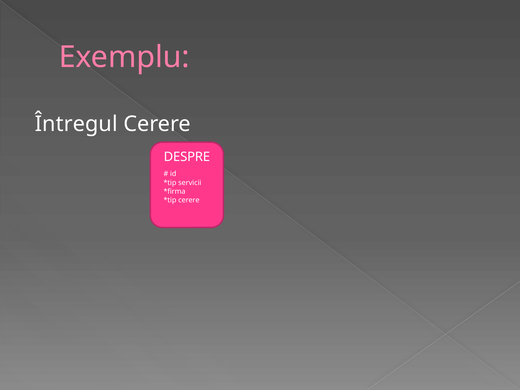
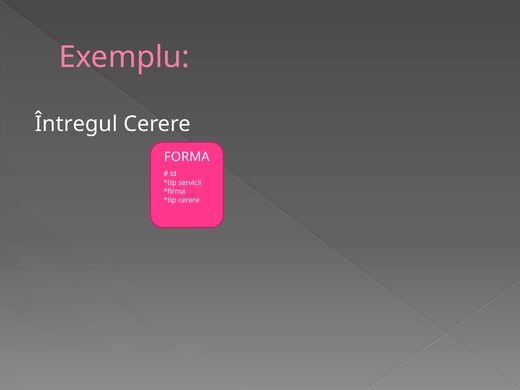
DESPRE: DESPRE -> FORMA (187, 157)
